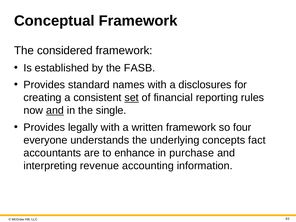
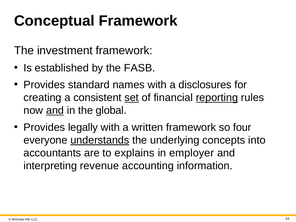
considered: considered -> investment (65, 51)
reporting underline: none -> present (217, 98)
single: single -> global (111, 110)
understands underline: none -> present (100, 140)
fact: fact -> into (257, 140)
enhance: enhance -> explains (135, 153)
purchase: purchase -> employer (192, 153)
